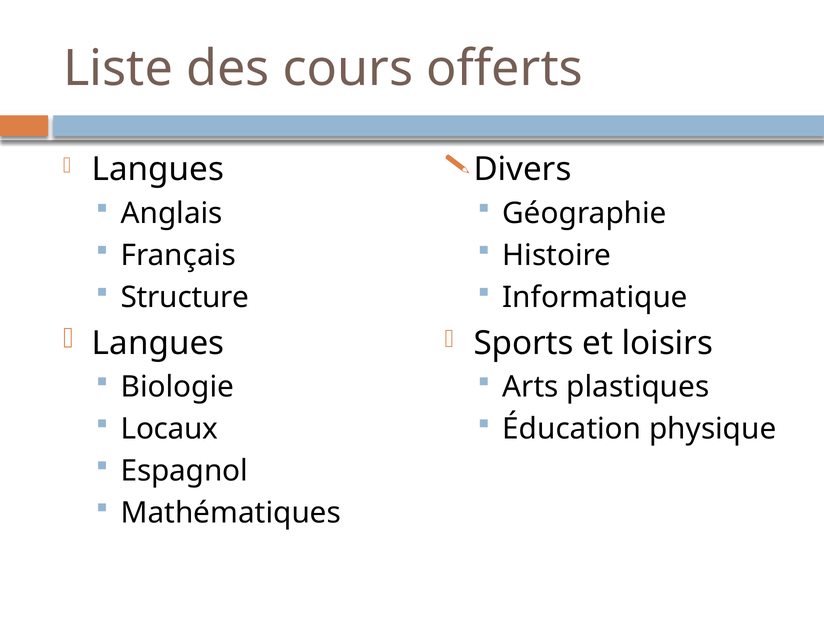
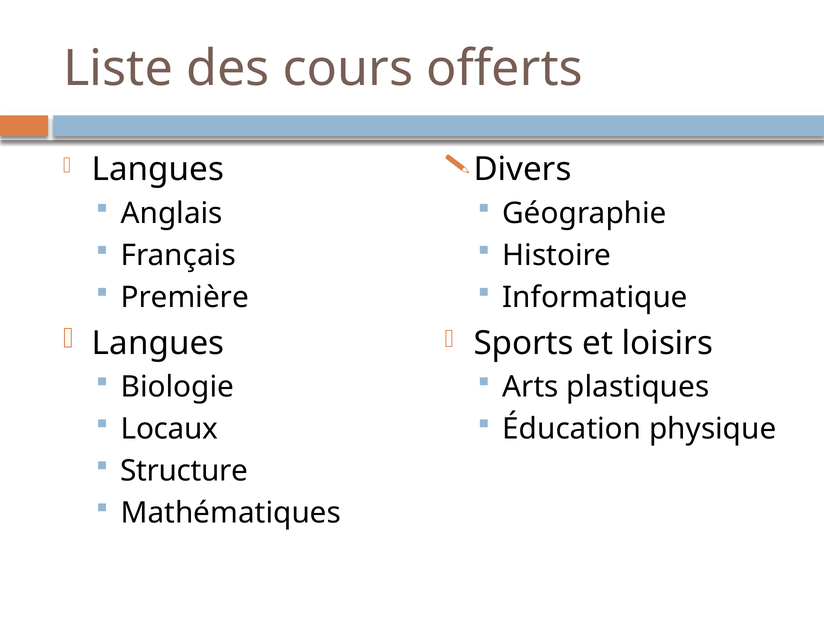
Structure: Structure -> Première (185, 297)
Espagnol: Espagnol -> Structure (184, 471)
